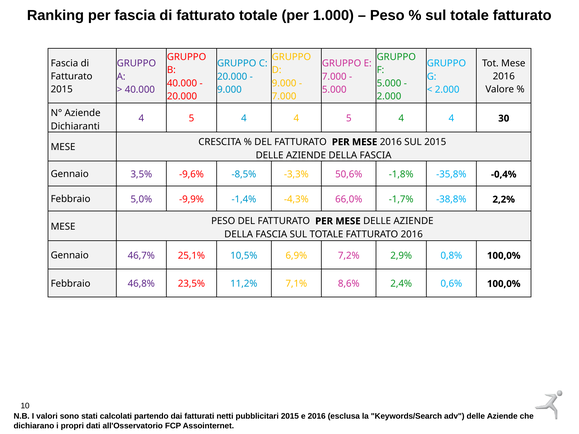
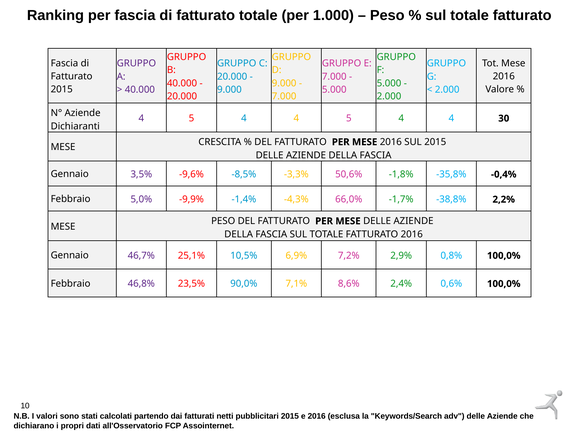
11,2%: 11,2% -> 90,0% (244, 284)
